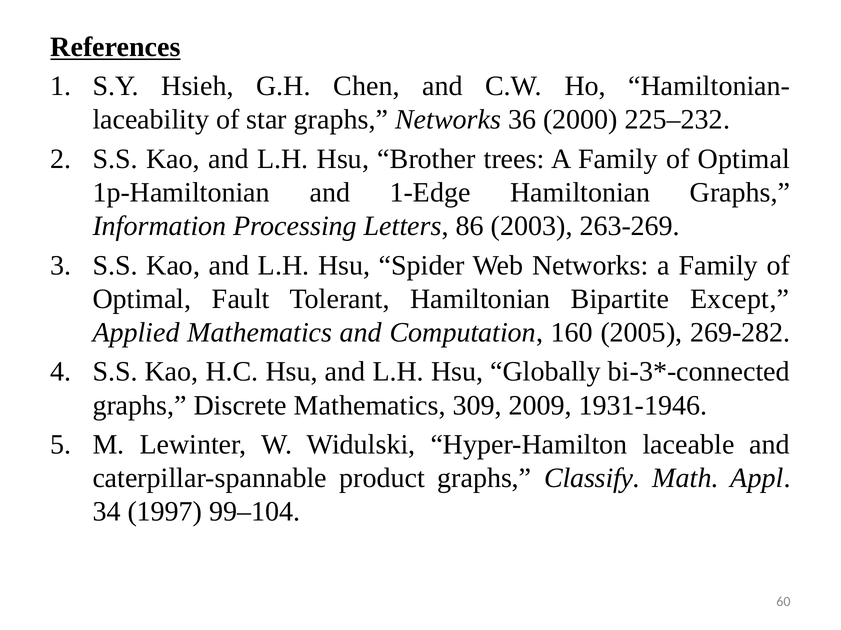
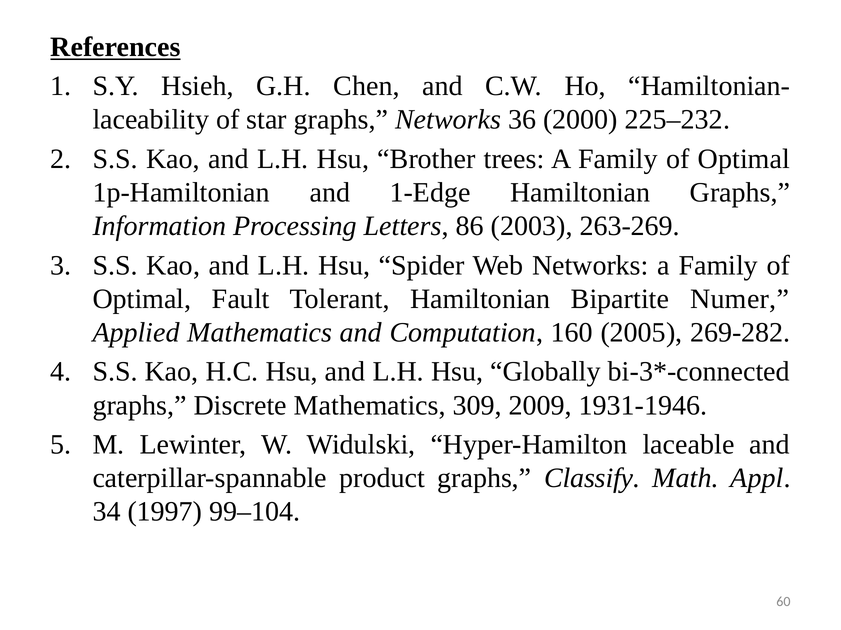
Except: Except -> Numer (740, 299)
